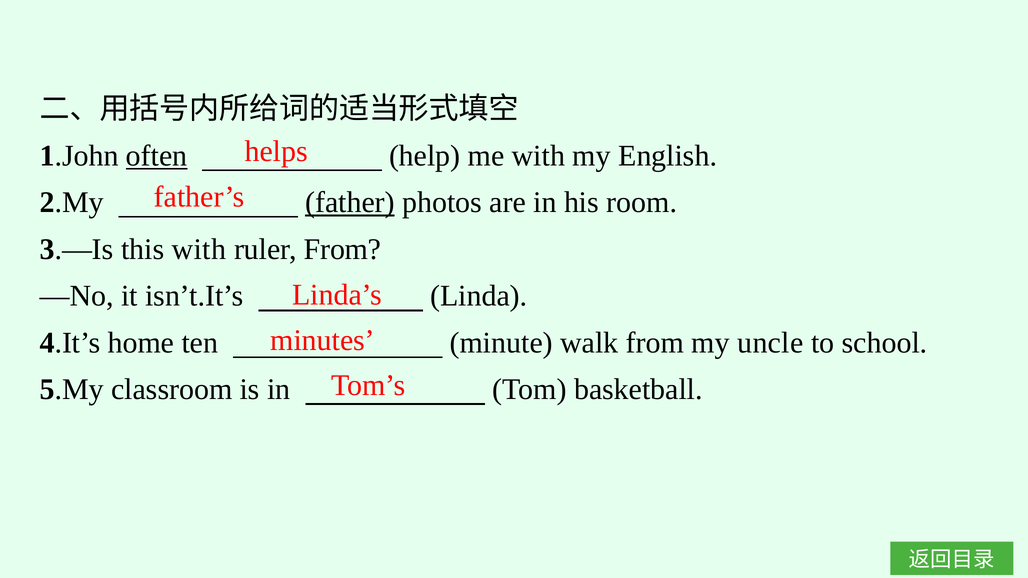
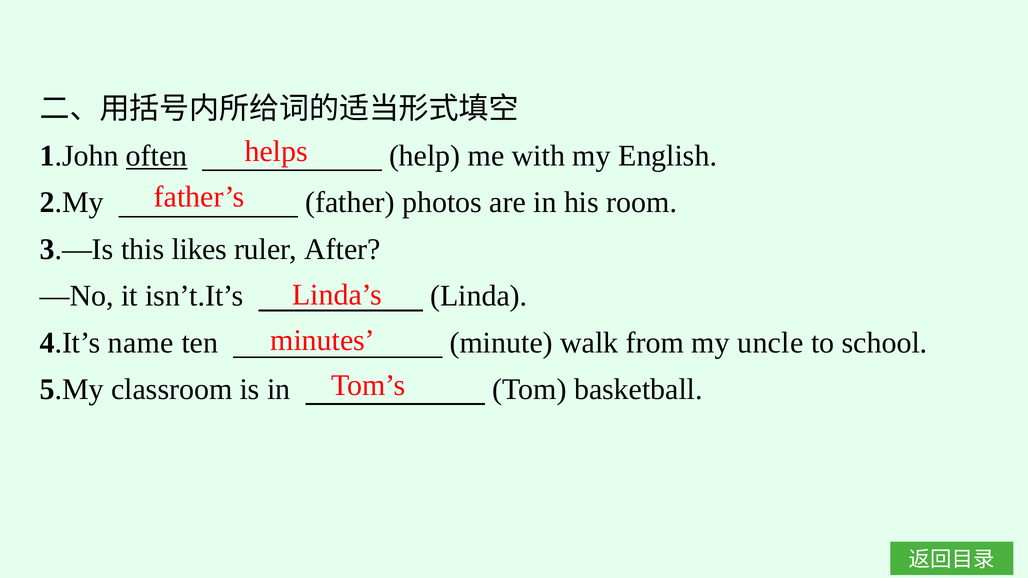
father underline: present -> none (350, 203)
this with: with -> likes (199, 249)
ruler From: From -> After (342, 249)
home: home -> name (141, 343)
